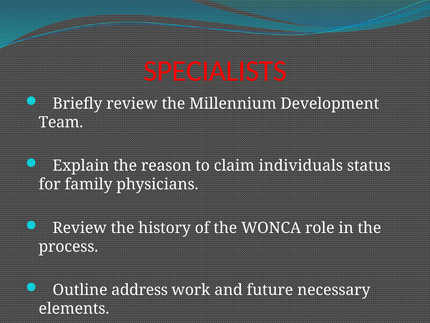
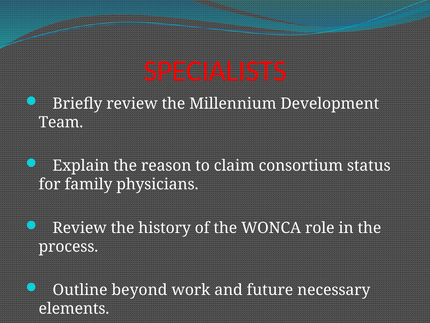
individuals: individuals -> consortium (301, 166)
address: address -> beyond (139, 290)
